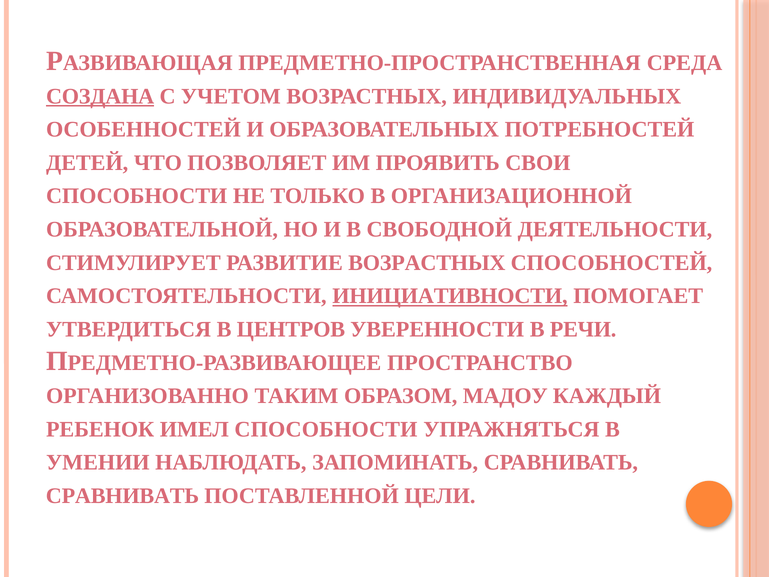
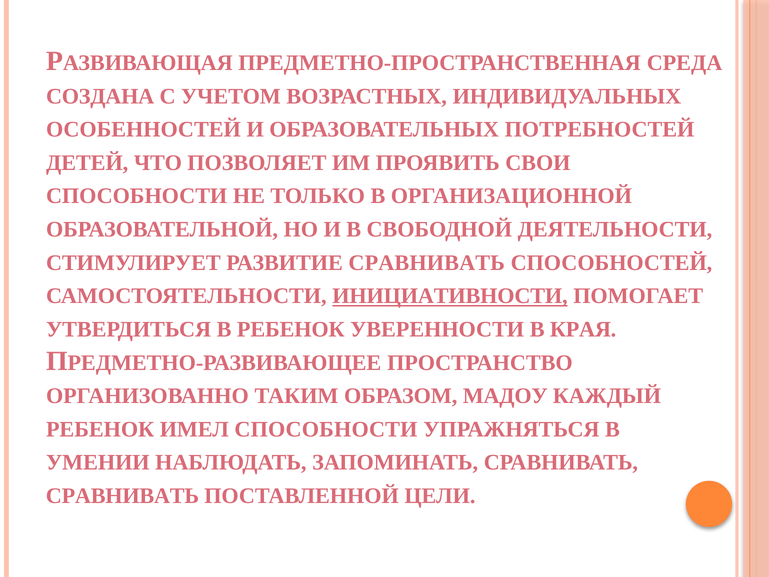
СОЗДАНА underline: present -> none (100, 96)
РАЗВИТИЕ ВОЗРАСТНЫХ: ВОЗРАСТНЫХ -> СРАВНИВАТЬ (427, 263)
В ЦЕНТРОВ: ЦЕНТРОВ -> РЕБЕНОК (291, 329)
РЕЧИ: РЕЧИ -> КРАЯ (583, 329)
